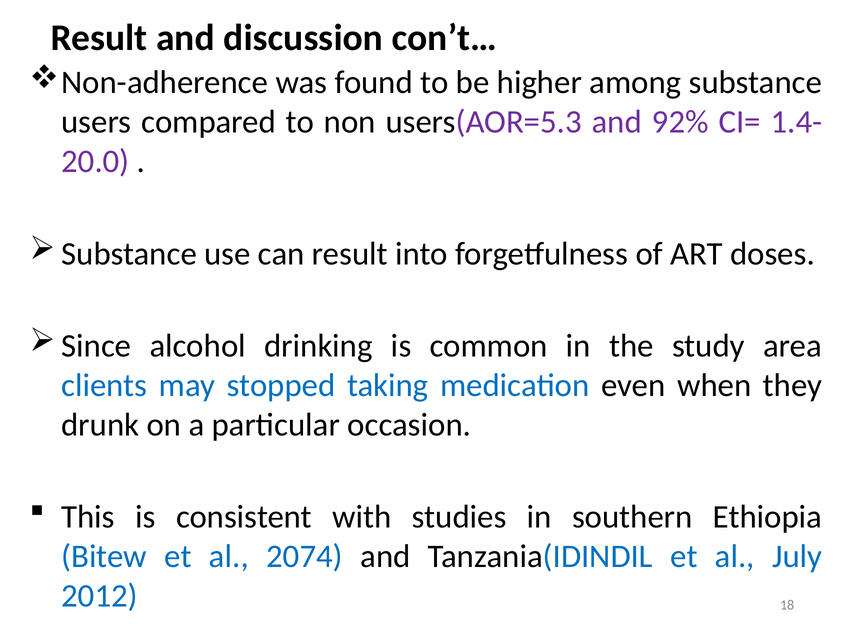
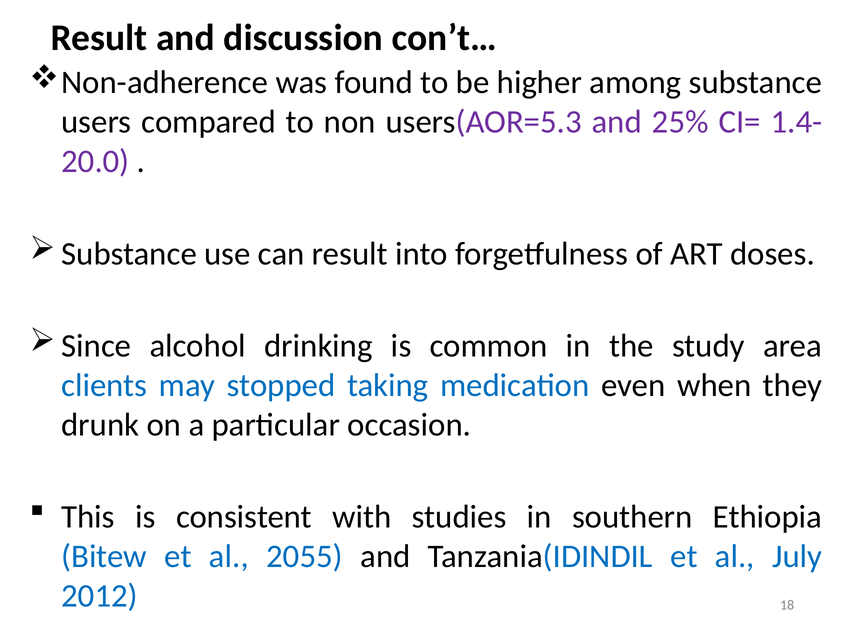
92%: 92% -> 25% (680, 122)
2074: 2074 -> 2055 (304, 556)
